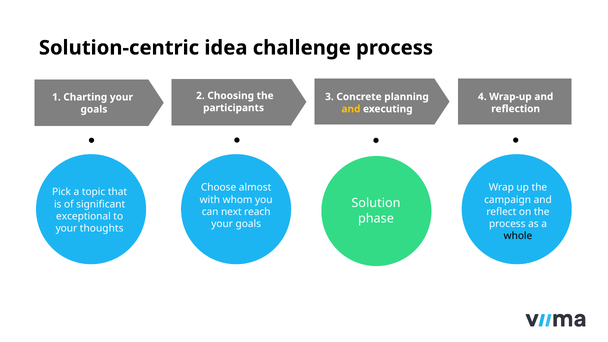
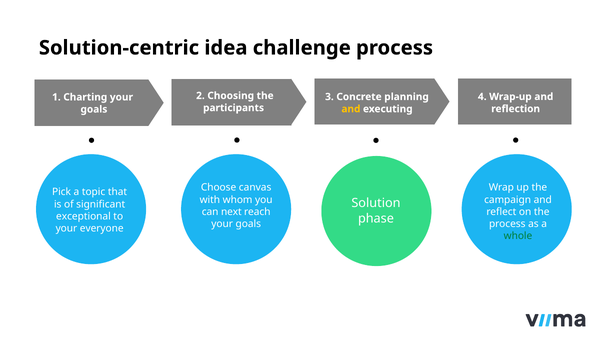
almost: almost -> canvas (255, 188)
thoughts: thoughts -> everyone (102, 229)
whole colour: black -> green (518, 236)
